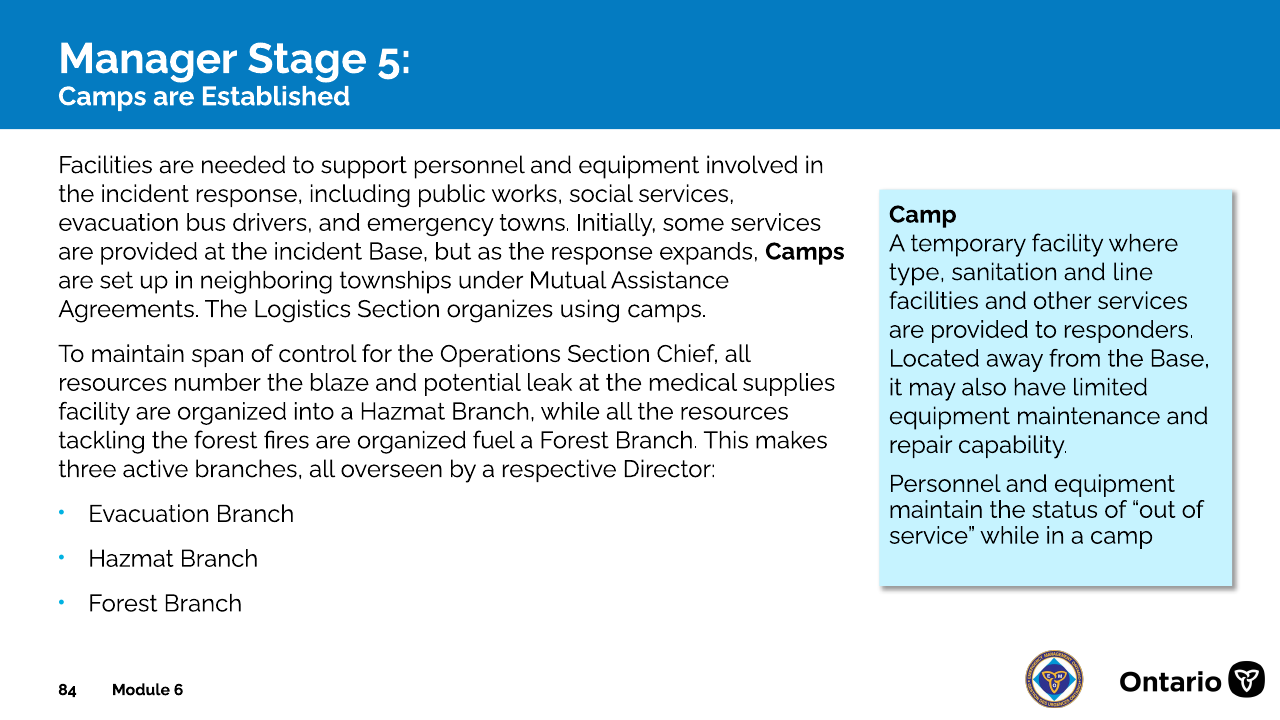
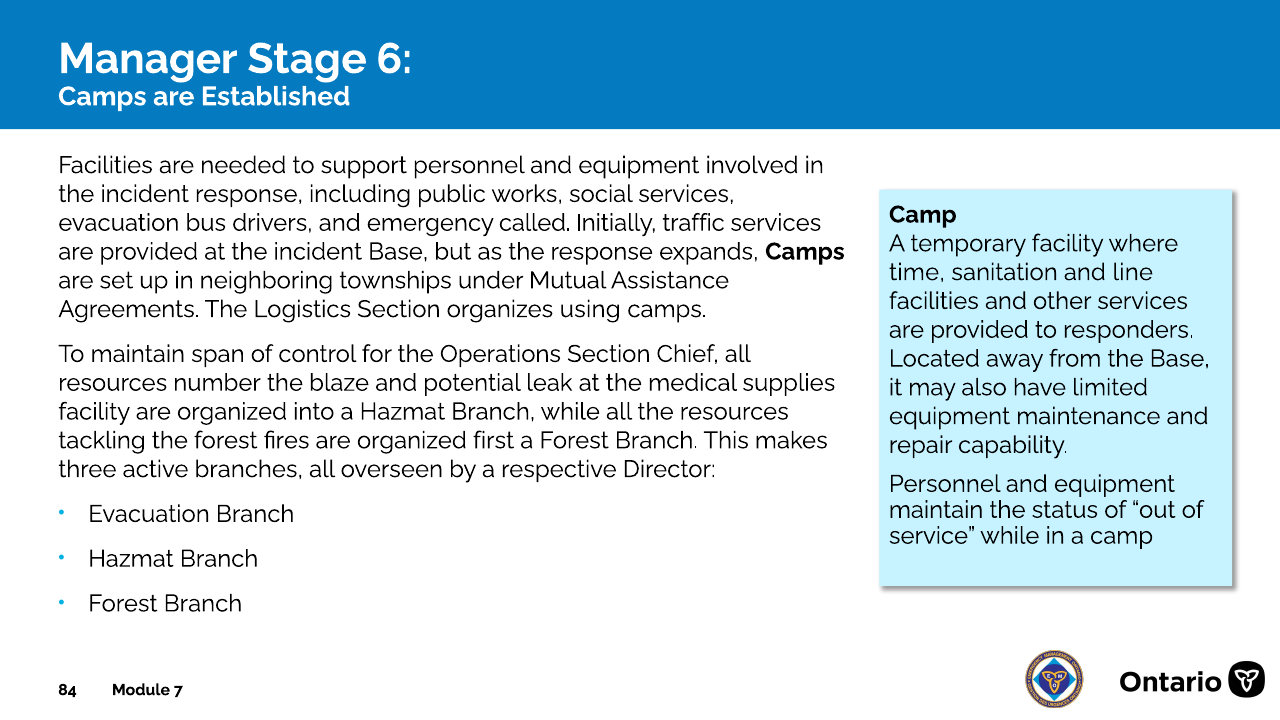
5: 5 -> 6 (394, 59)
towns: towns -> called (535, 223)
some: some -> traffic (694, 223)
type: type -> time (917, 272)
fuel: fuel -> first (494, 440)
6: 6 -> 7 (178, 690)
